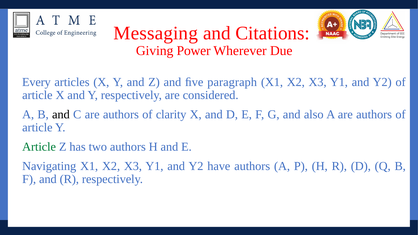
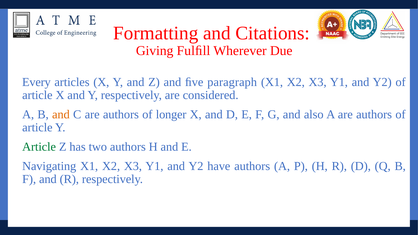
Messaging: Messaging -> Formatting (156, 33)
Power: Power -> Fulﬁll (193, 51)
and colour: black -> orange (61, 114)
clarity: clarity -> longer (171, 114)
